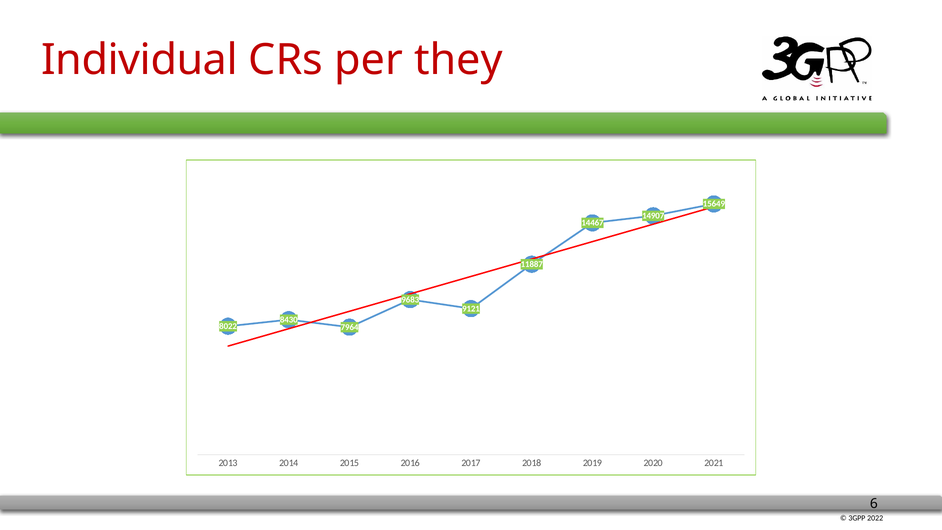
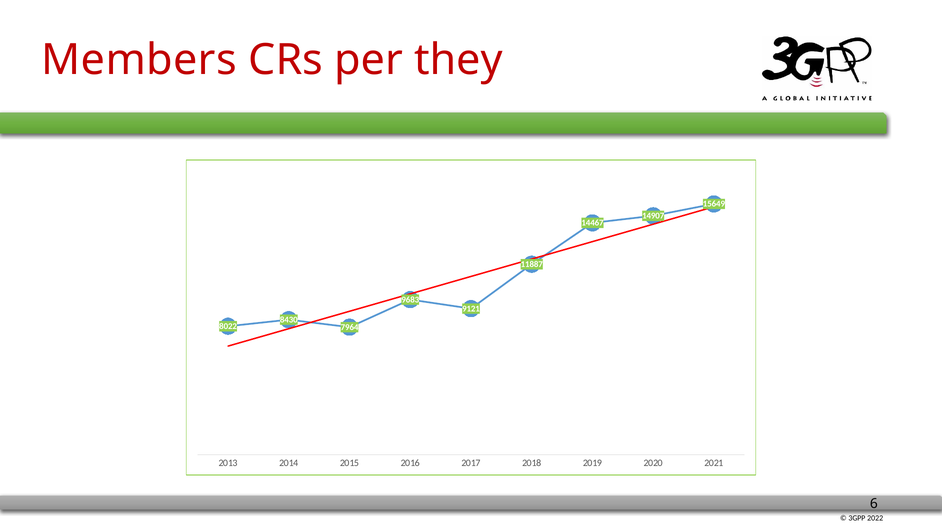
Individual: Individual -> Members (139, 60)
